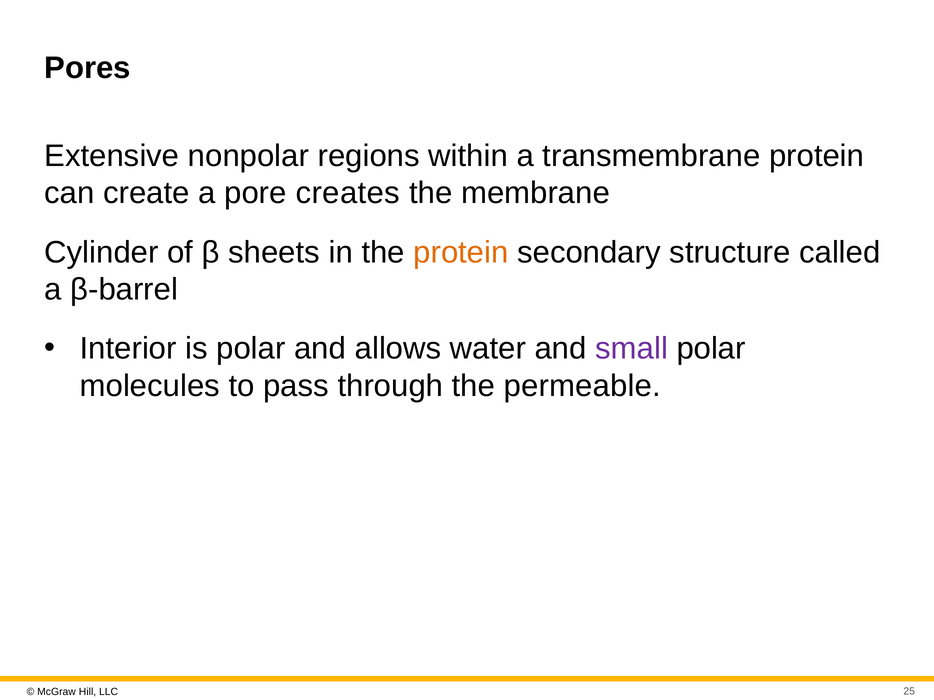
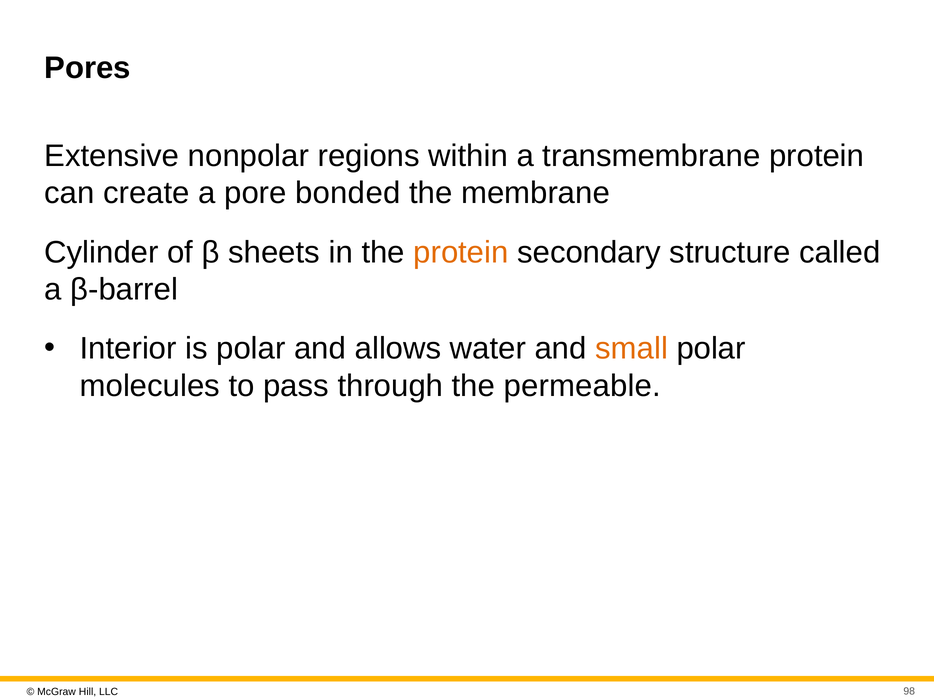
creates: creates -> bonded (348, 193)
small colour: purple -> orange (632, 349)
25: 25 -> 98 (909, 692)
